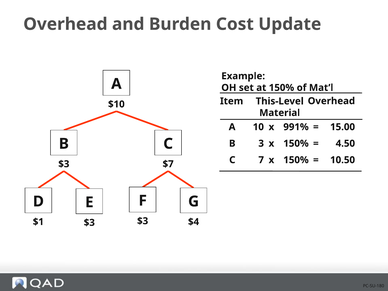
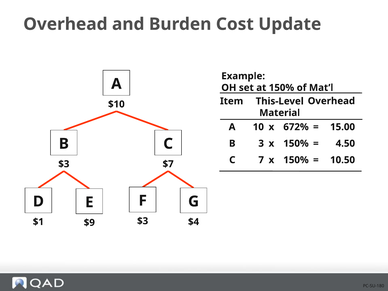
991%: 991% -> 672% (296, 127)
$1 $3: $3 -> $9 (89, 223)
